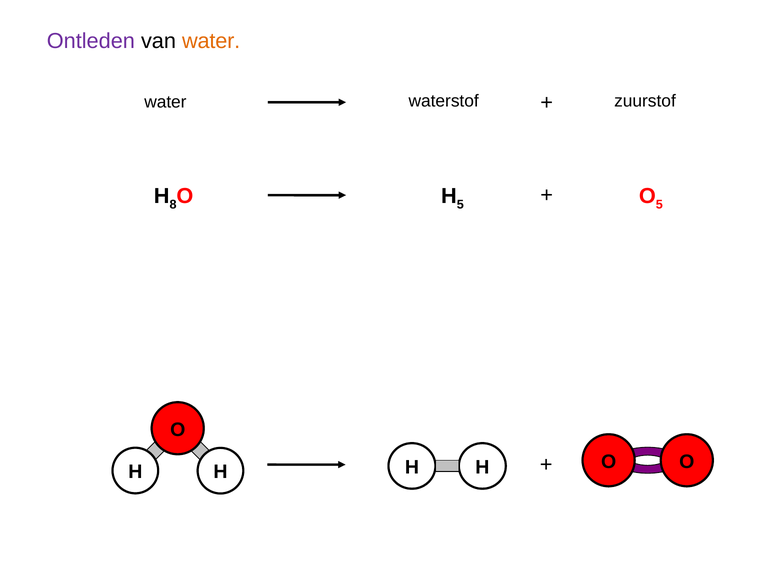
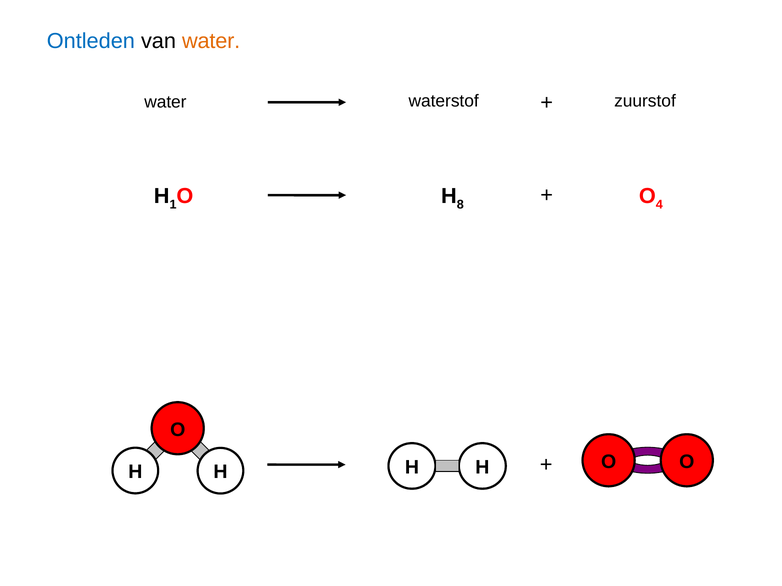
Ontleden colour: purple -> blue (91, 41)
8: 8 -> 1 (173, 205)
H 5: 5 -> 8 (460, 205)
O 5: 5 -> 4 (659, 205)
